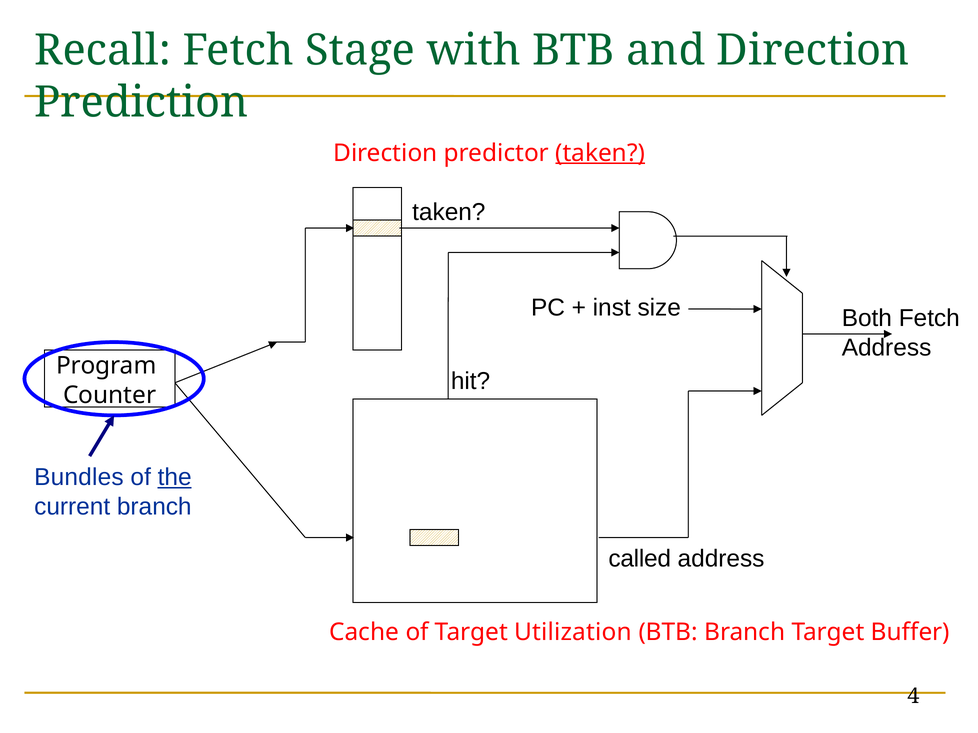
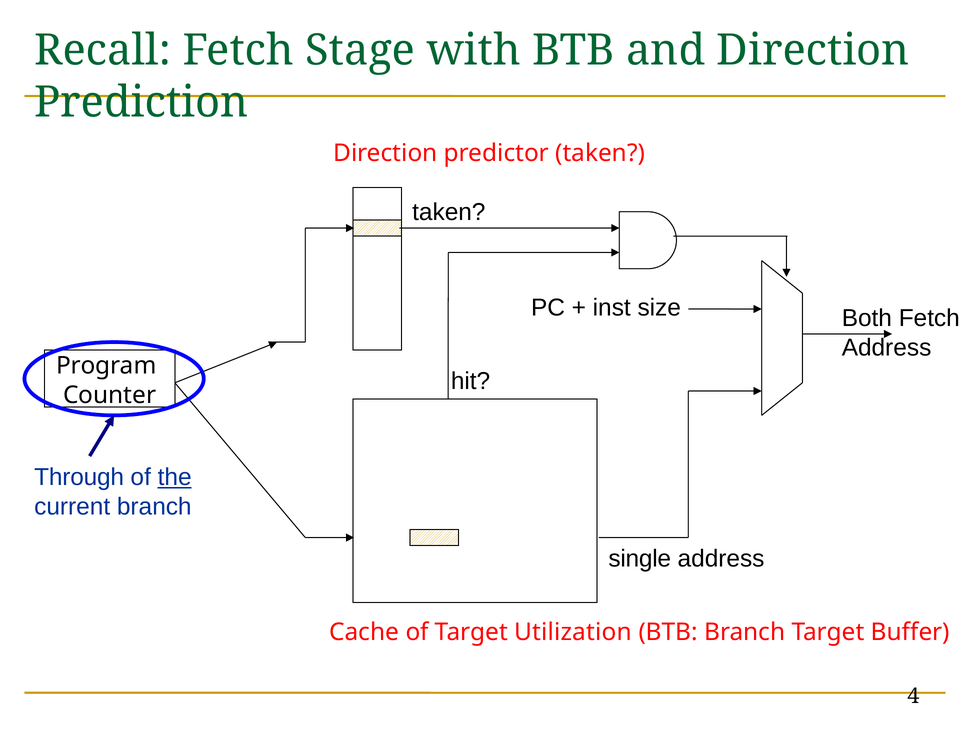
taken underline: present -> none (600, 153)
Bundles: Bundles -> Through (79, 478)
called: called -> single (640, 559)
